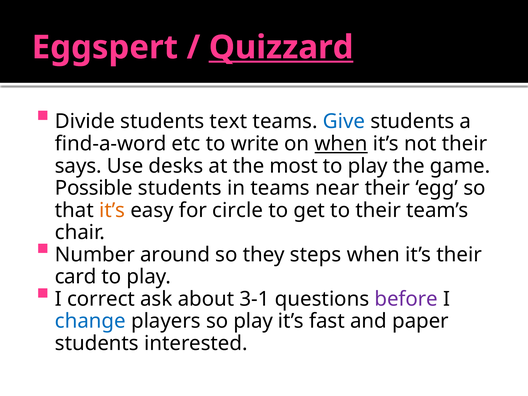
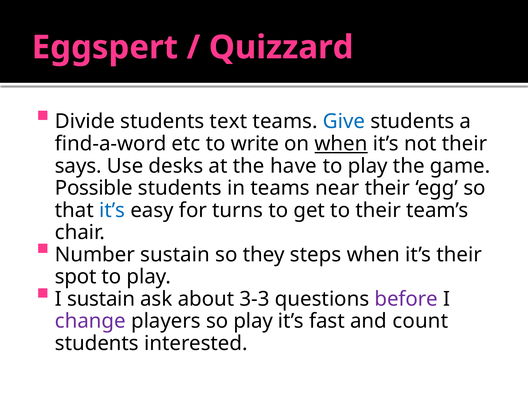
Quizzard underline: present -> none (281, 47)
most: most -> have (293, 166)
it’s colour: orange -> blue (112, 210)
circle: circle -> turns (238, 210)
Number around: around -> sustain (175, 255)
card: card -> spot (76, 277)
I correct: correct -> sustain (101, 299)
3-1: 3-1 -> 3-3 (255, 299)
change colour: blue -> purple (90, 321)
paper: paper -> count (420, 321)
